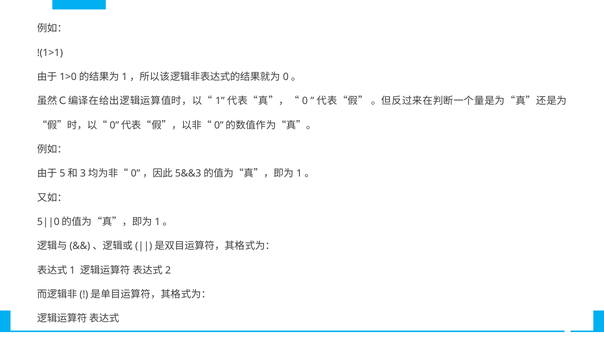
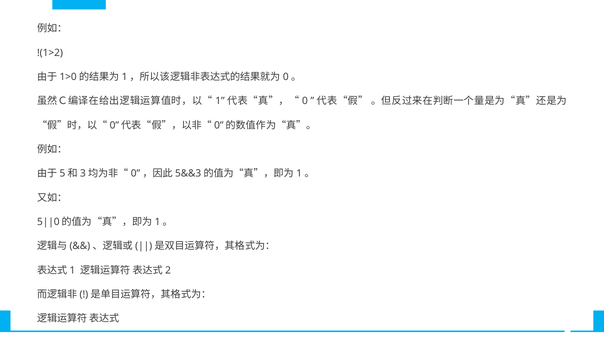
!(1>1: !(1>1 -> !(1>2 (50, 53)
